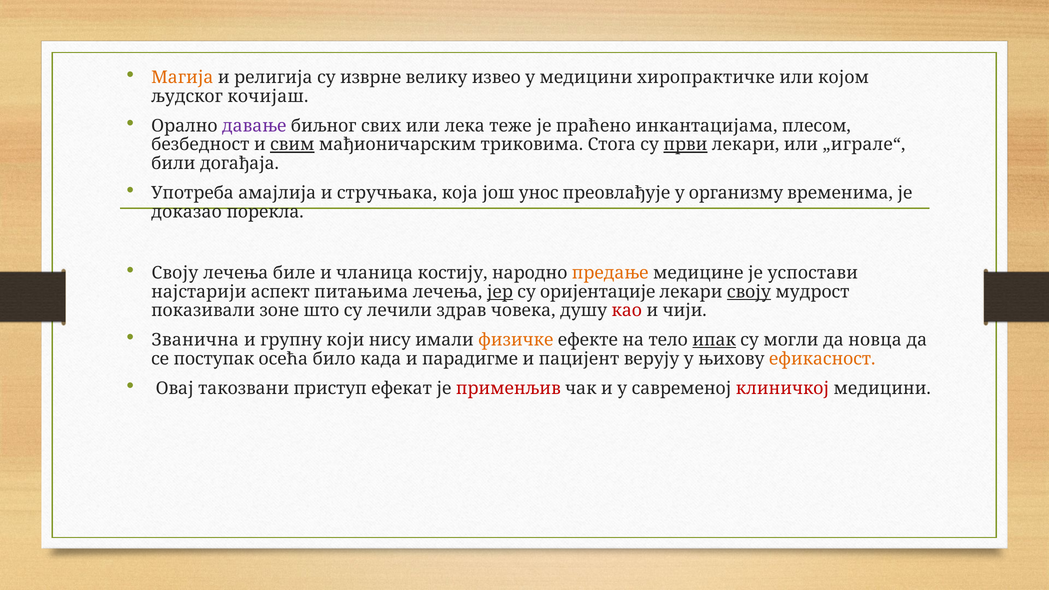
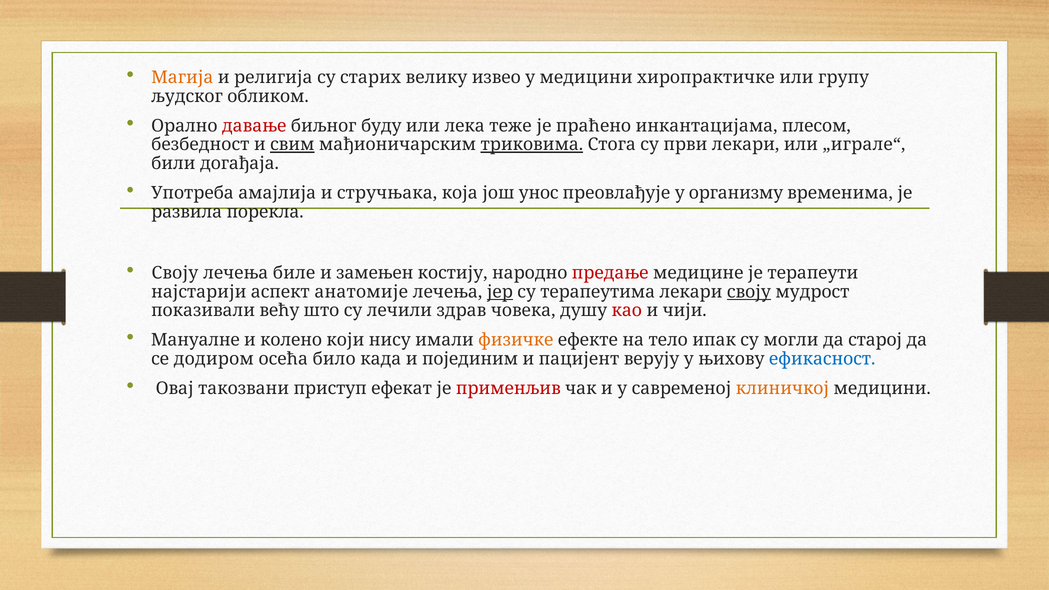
изврне: изврне -> старих (371, 78)
којом: којом -> групу (844, 78)
кочијаш: кочијаш -> обликом (268, 96)
давање colour: purple -> red (254, 126)
свих: свих -> буду (381, 126)
триковима underline: none -> present (532, 145)
први underline: present -> none (685, 145)
доказао: доказао -> развила (187, 212)
чланица: чланица -> замењен (375, 273)
предање colour: orange -> red (610, 273)
успостави: успостави -> терапеути (813, 273)
питањима: питањима -> анатомије (361, 292)
оријентације: оријентације -> терапеутима (598, 292)
зоне: зоне -> већу (279, 311)
Званична: Званична -> Мануалне (195, 340)
групну: групну -> колено (291, 340)
ипак underline: present -> none (714, 340)
новца: новца -> старој (875, 340)
поступак: поступак -> додиром (214, 359)
парадигме: парадигме -> појединим (470, 359)
ефикасност colour: orange -> blue (822, 359)
клиничкој colour: red -> orange (782, 388)
